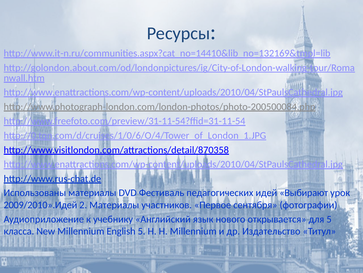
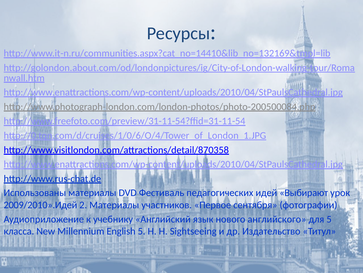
открывается: открывается -> английского (277, 219)
Н Millennium: Millennium -> Sightseeing (193, 231)
